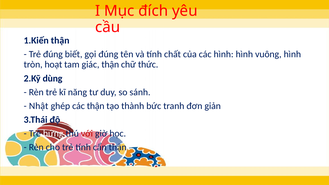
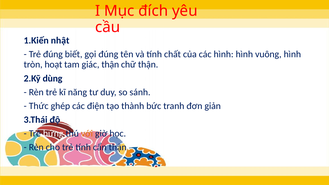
1.Kiến thận: thận -> nhật (60, 40)
chữ thức: thức -> thận (148, 65)
Nhật: Nhật -> Thức (39, 106)
các thận: thận -> điện (96, 106)
với colour: red -> orange (87, 133)
